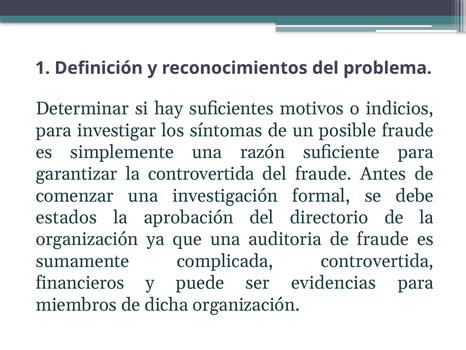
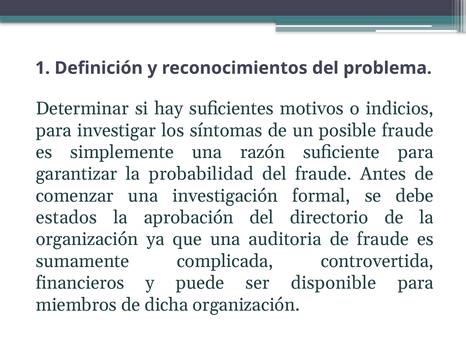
la controvertida: controvertida -> probabilidad (201, 174)
evidencias: evidencias -> disponible (334, 283)
